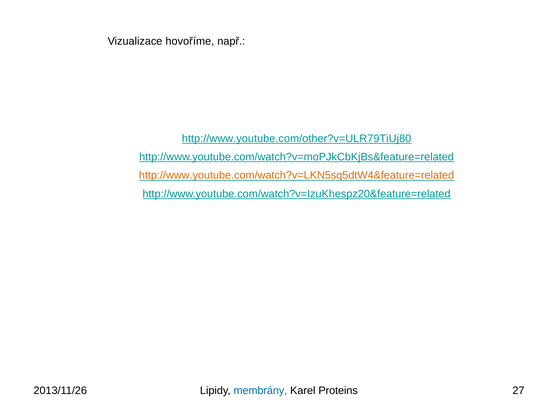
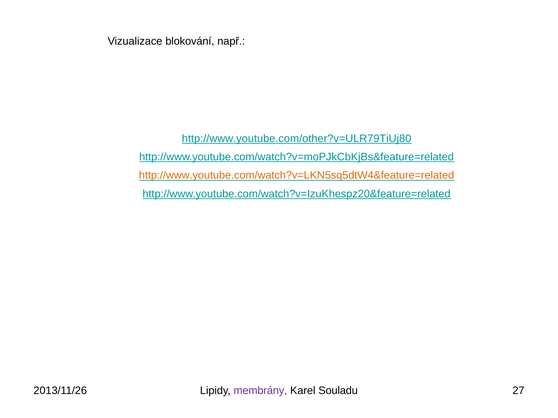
hovoříme: hovoříme -> blokování (190, 41)
membrány colour: blue -> purple (260, 391)
Proteins: Proteins -> Souladu (338, 391)
